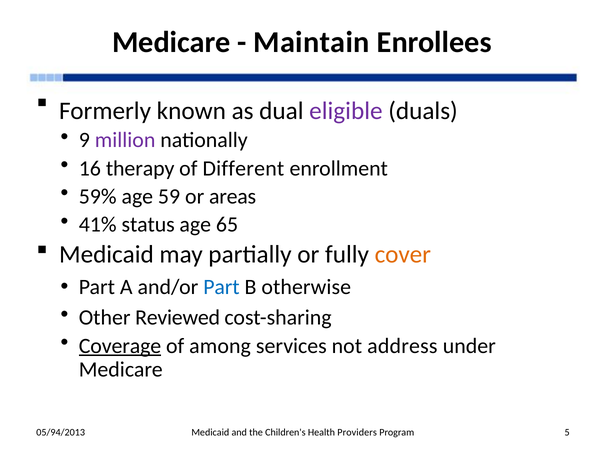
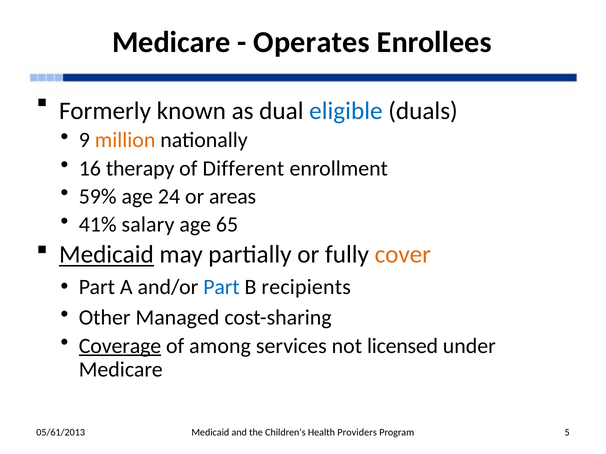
Maintain: Maintain -> Operates (312, 42)
eligible colour: purple -> blue (346, 111)
million colour: purple -> orange (125, 140)
59: 59 -> 24 (169, 197)
status: status -> salary (148, 225)
Medicaid underline: none -> present (106, 255)
otherwise: otherwise -> recipients (306, 287)
Reviewed: Reviewed -> Managed (177, 318)
address: address -> licensed (403, 346)
05/94/2013: 05/94/2013 -> 05/61/2013 (61, 433)
